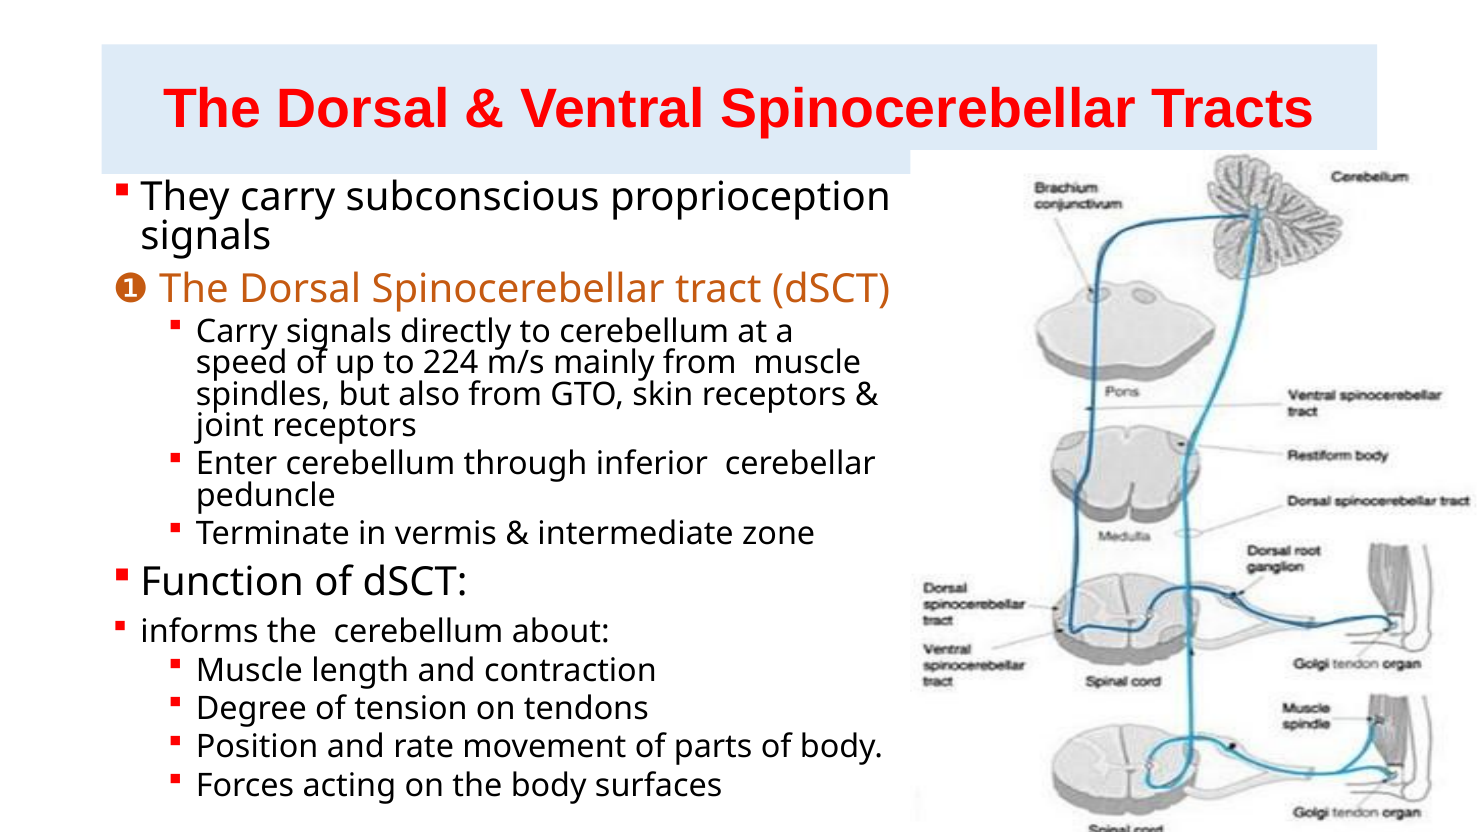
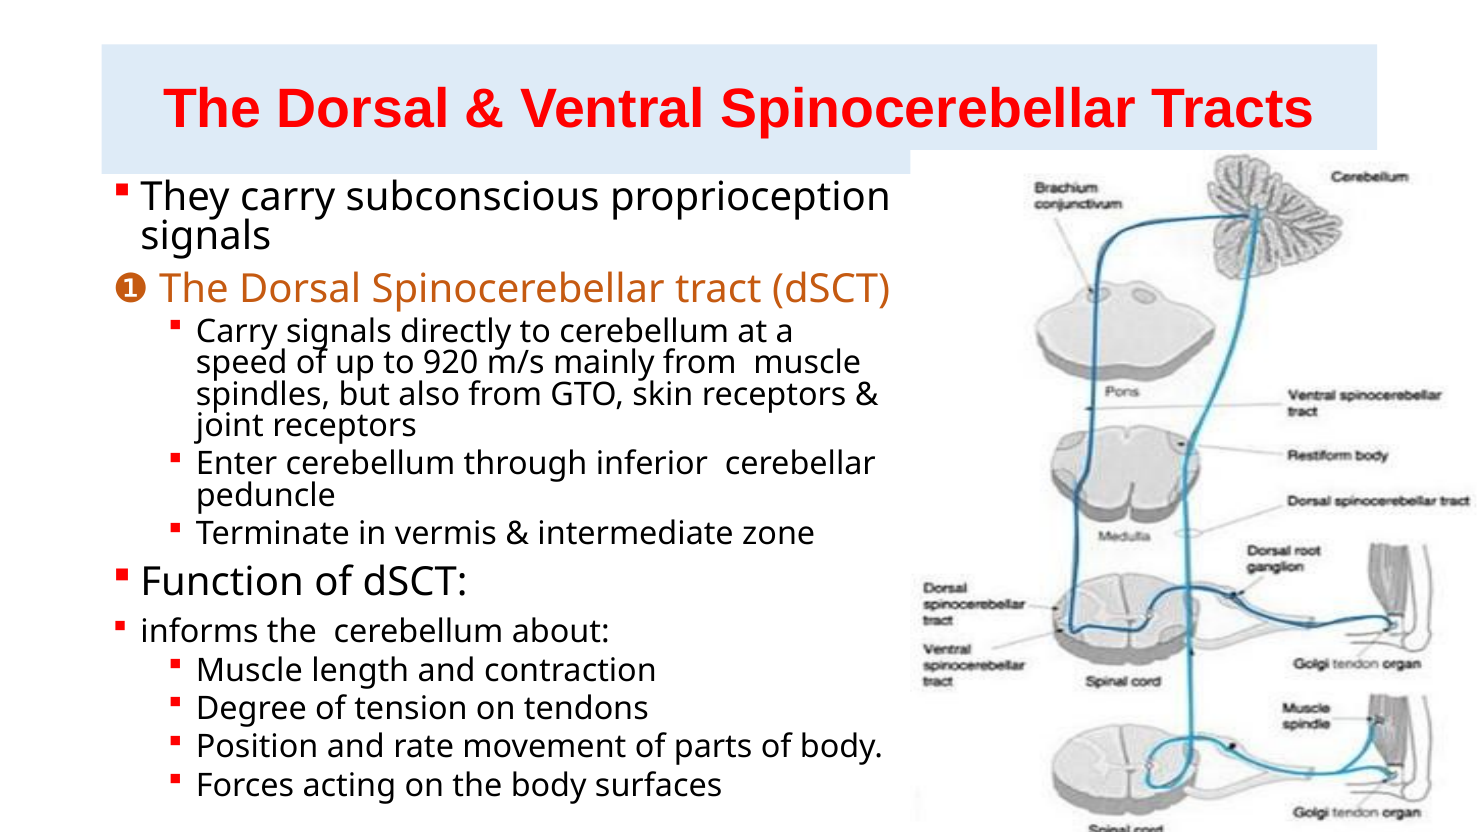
224: 224 -> 920 (451, 363)
